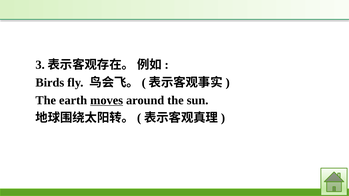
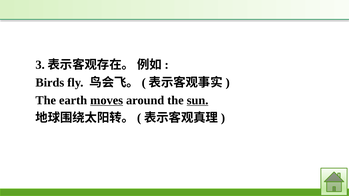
sun underline: none -> present (198, 100)
